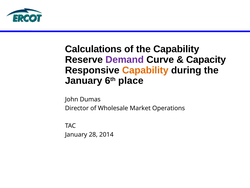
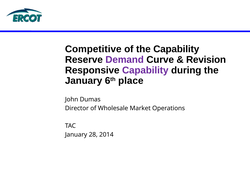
Calculations: Calculations -> Competitive (93, 49)
Capacity: Capacity -> Revision (206, 60)
Capability colour: orange -> purple (145, 70)
